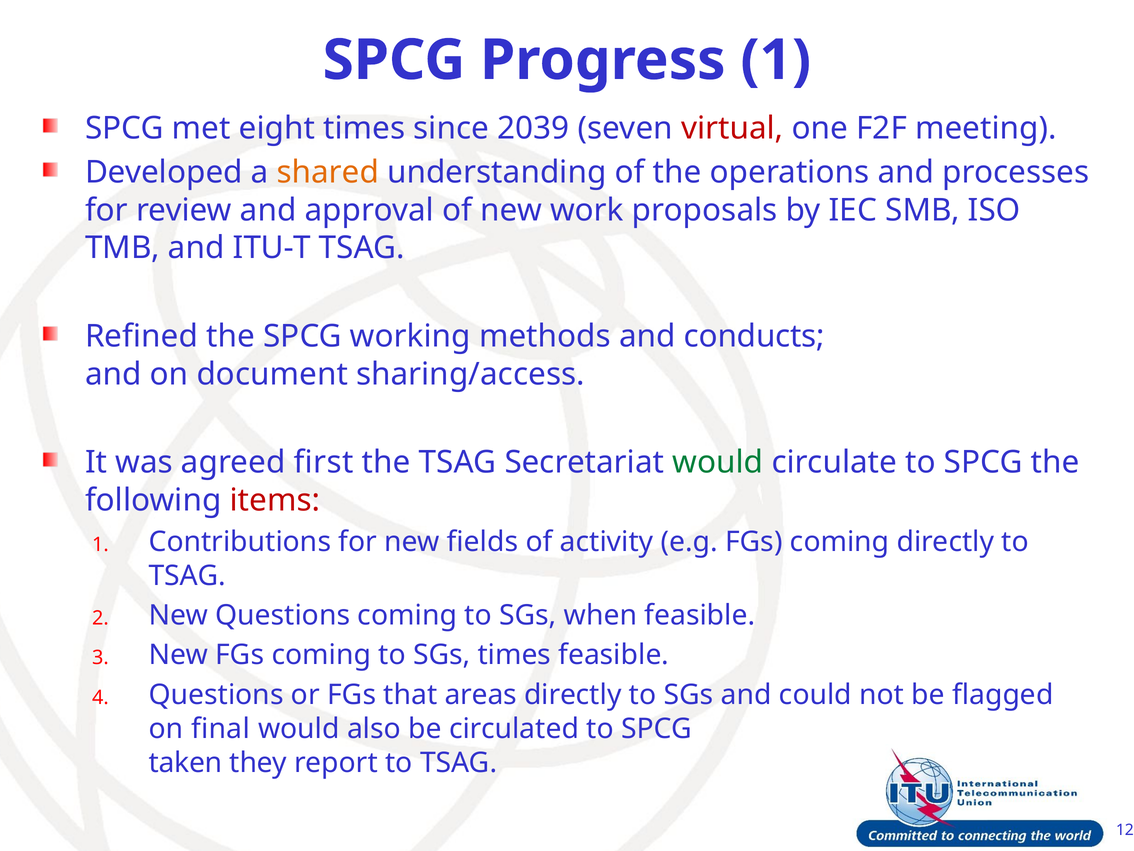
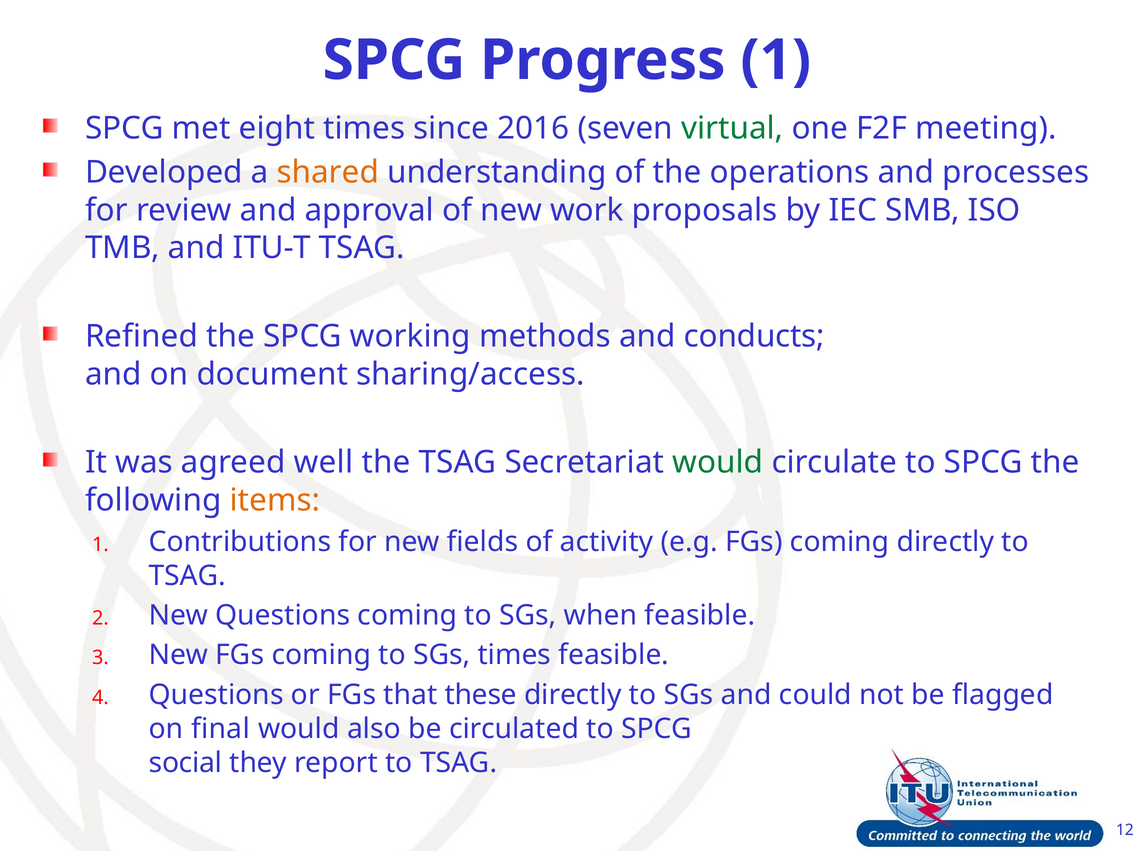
2039: 2039 -> 2016 (533, 128)
virtual colour: red -> green (732, 128)
first: first -> well (324, 462)
items colour: red -> orange (275, 500)
areas: areas -> these (481, 694)
taken: taken -> social (186, 762)
